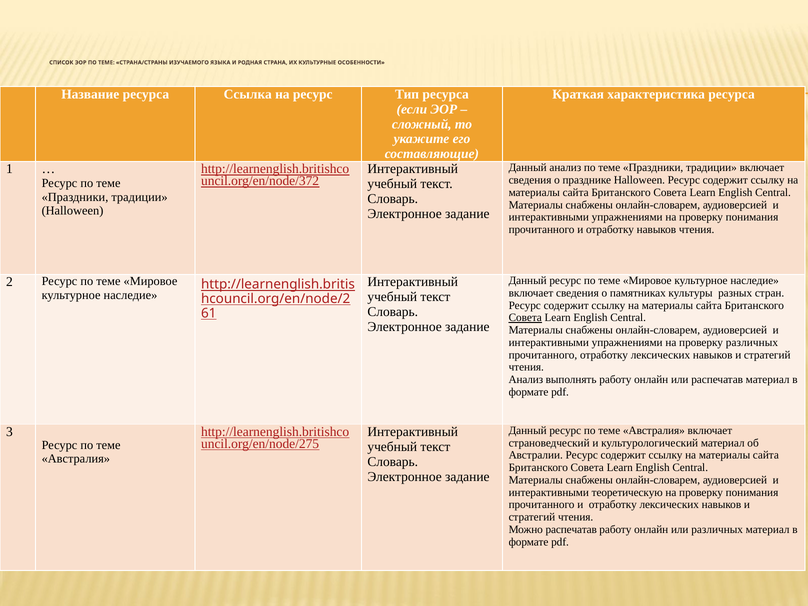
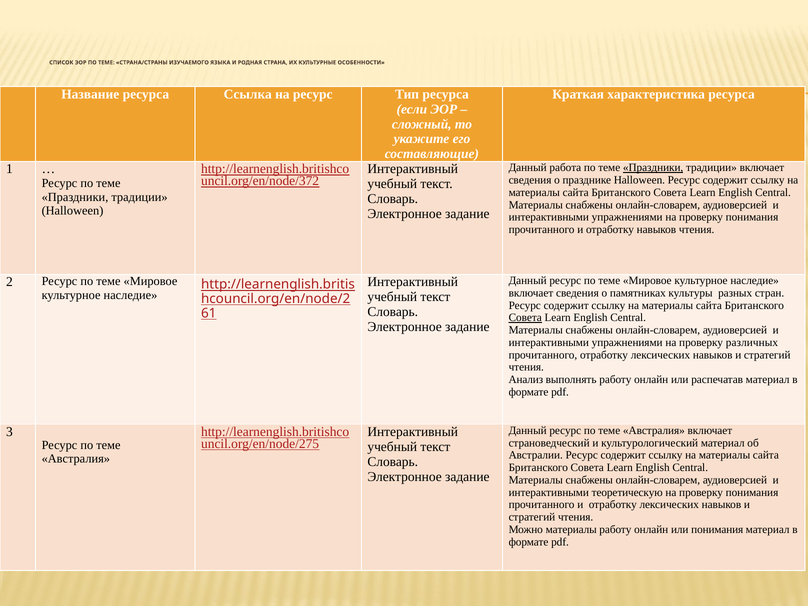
Данный анализ: анализ -> работа (565, 168)
Праздники underline: none -> present (653, 168)
Можно распечатав: распечатав -> материалы (571, 529)
или различных: различных -> понимания (717, 529)
